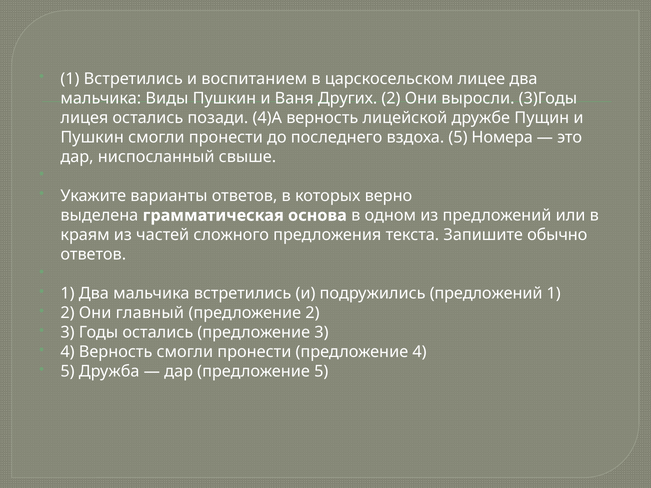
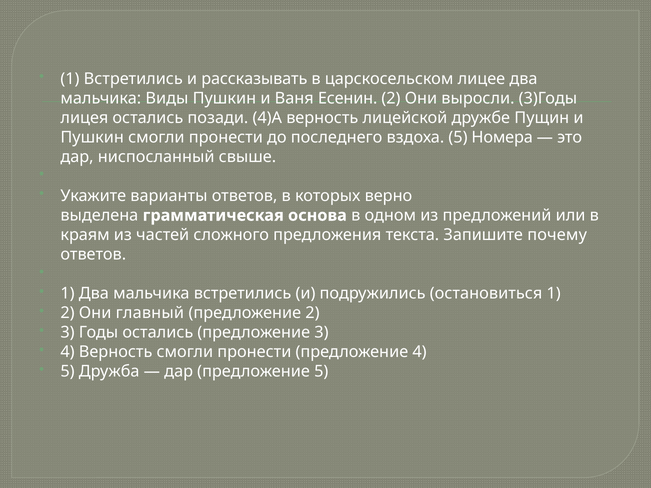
воспитанием: воспитанием -> рассказывать (254, 79)
Других: Других -> Есенин (348, 98)
обычно: обычно -> почему (557, 235)
подружились предложений: предложений -> остановиться (486, 294)
